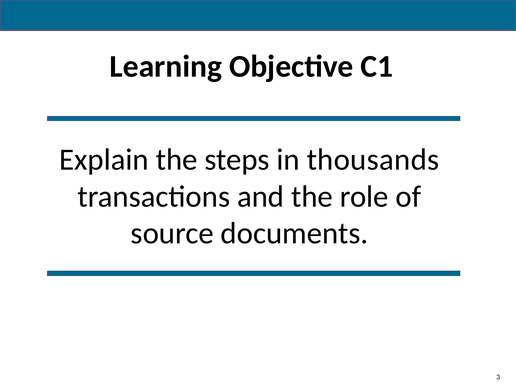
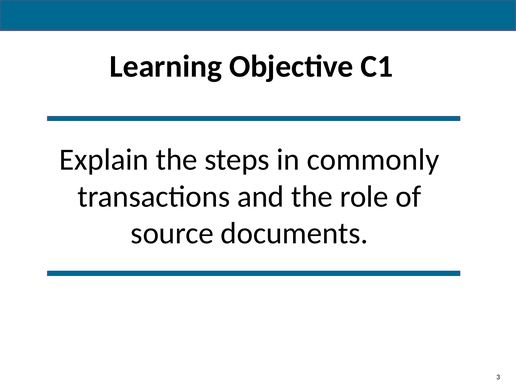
thousands: thousands -> commonly (373, 160)
